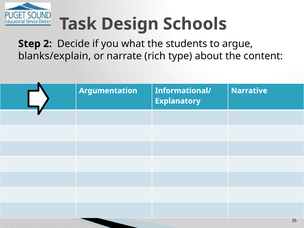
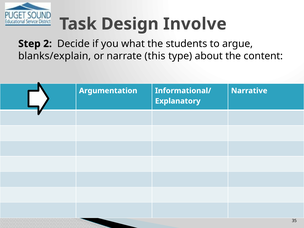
Schools: Schools -> Involve (195, 24)
rich: rich -> this (155, 56)
